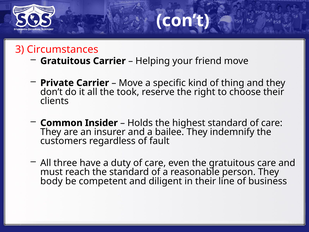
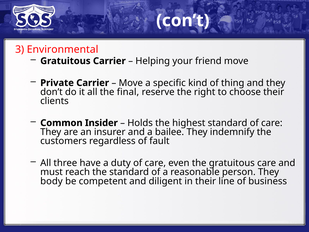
Circumstances: Circumstances -> Environmental (63, 50)
took: took -> final (128, 92)
